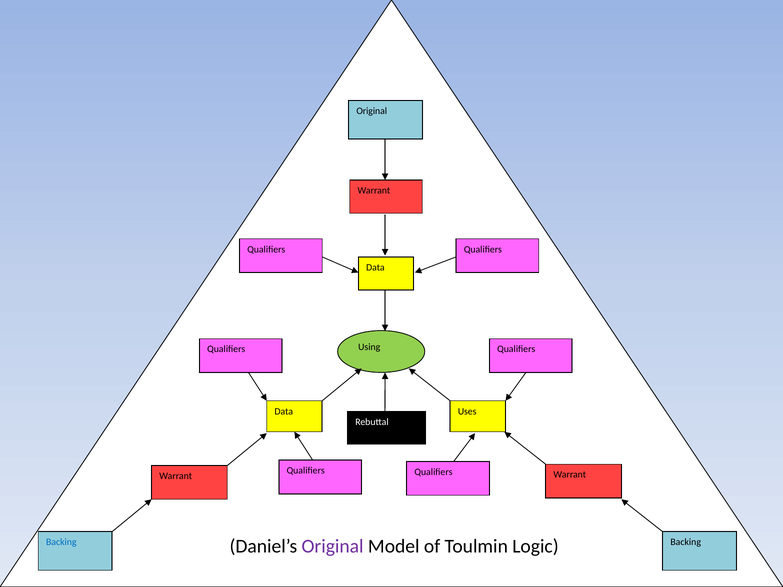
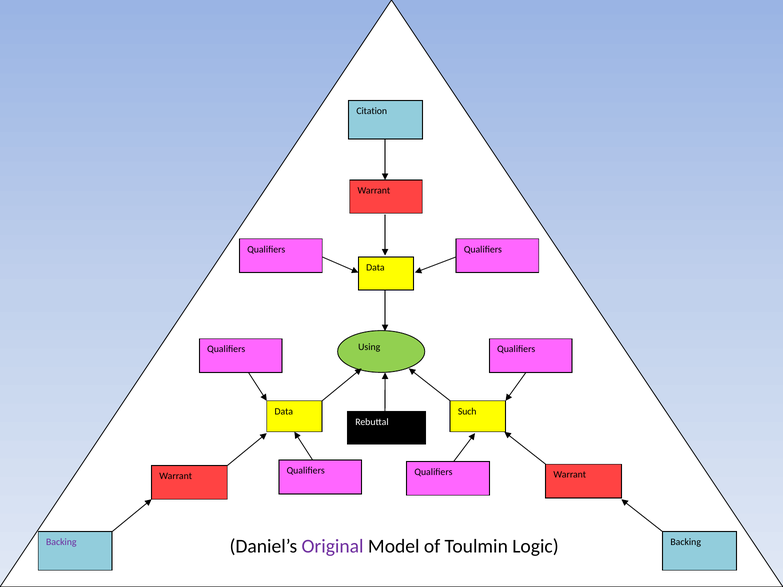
Original: Original -> Citation (372, 111)
Uses: Uses -> Such (467, 411)
Backing colour: blue -> purple (61, 542)
